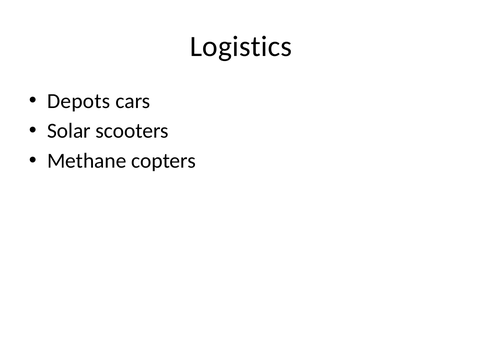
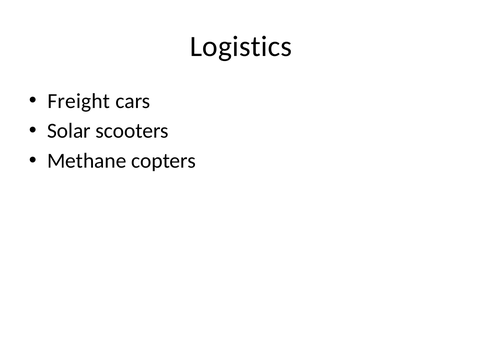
Depots: Depots -> Freight (79, 101)
